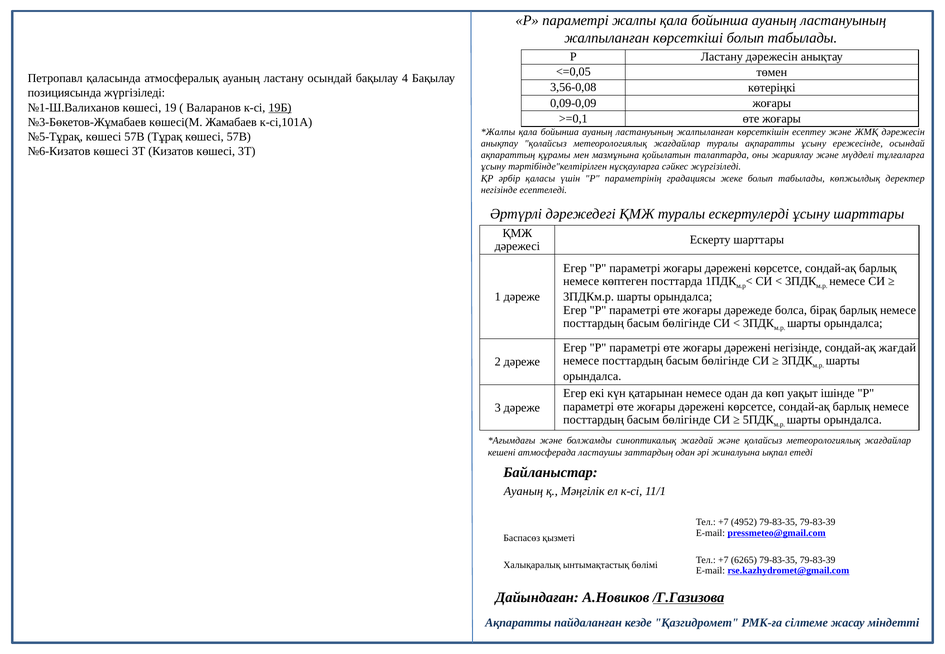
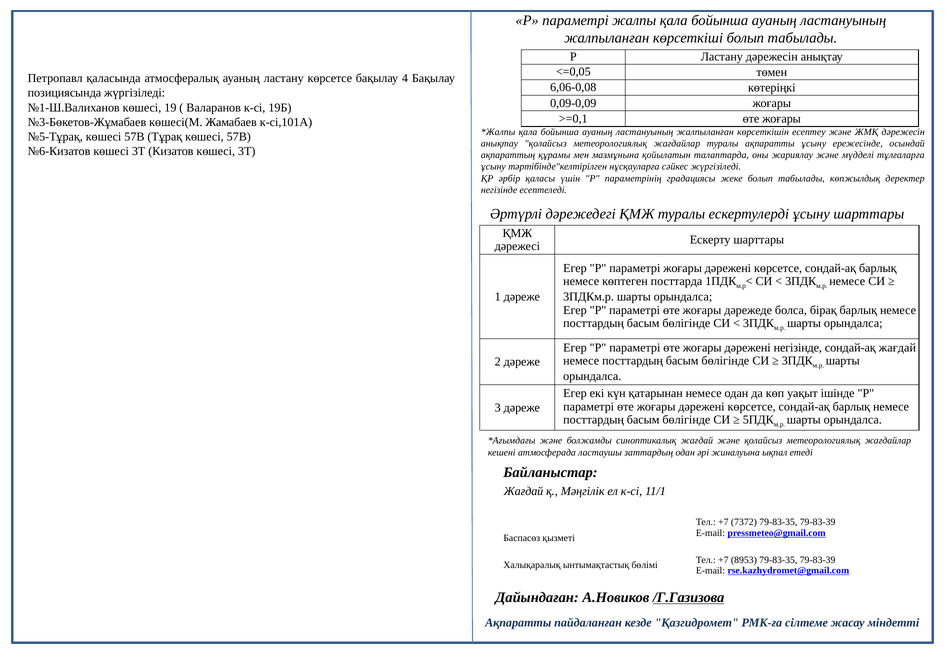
ластану осындай: осындай -> көрсетсе (330, 78)
3,56-0,08: 3,56-0,08 -> 6,06-0,08 (573, 87)
19Б underline: present -> none (280, 108)
Ауаның: Ауаның -> Жағдай (523, 492)
4952: 4952 -> 7372 (744, 522)
6265: 6265 -> 8953 (744, 560)
